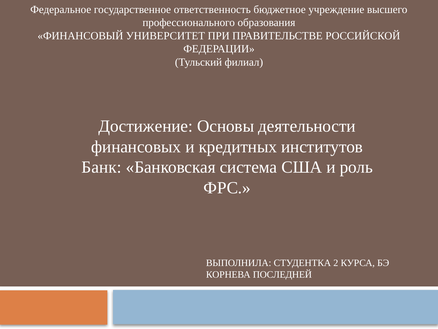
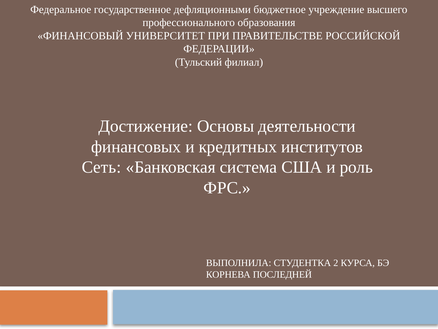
ответственность: ответственность -> дефляционными (212, 9)
Банк: Банк -> Сеть (101, 167)
